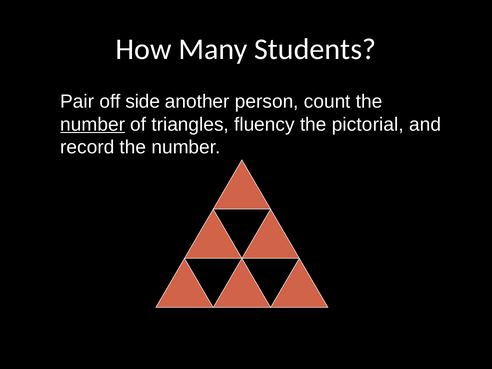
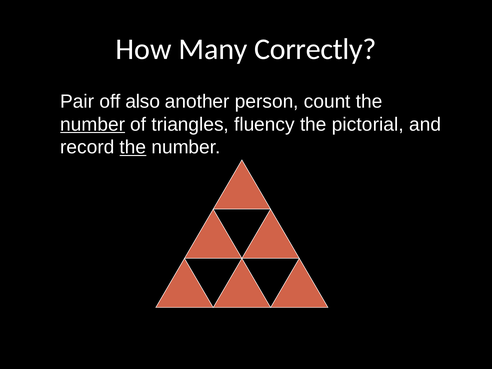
Students: Students -> Correctly (315, 49)
side: side -> also (143, 101)
the underline: none -> present (133, 147)
